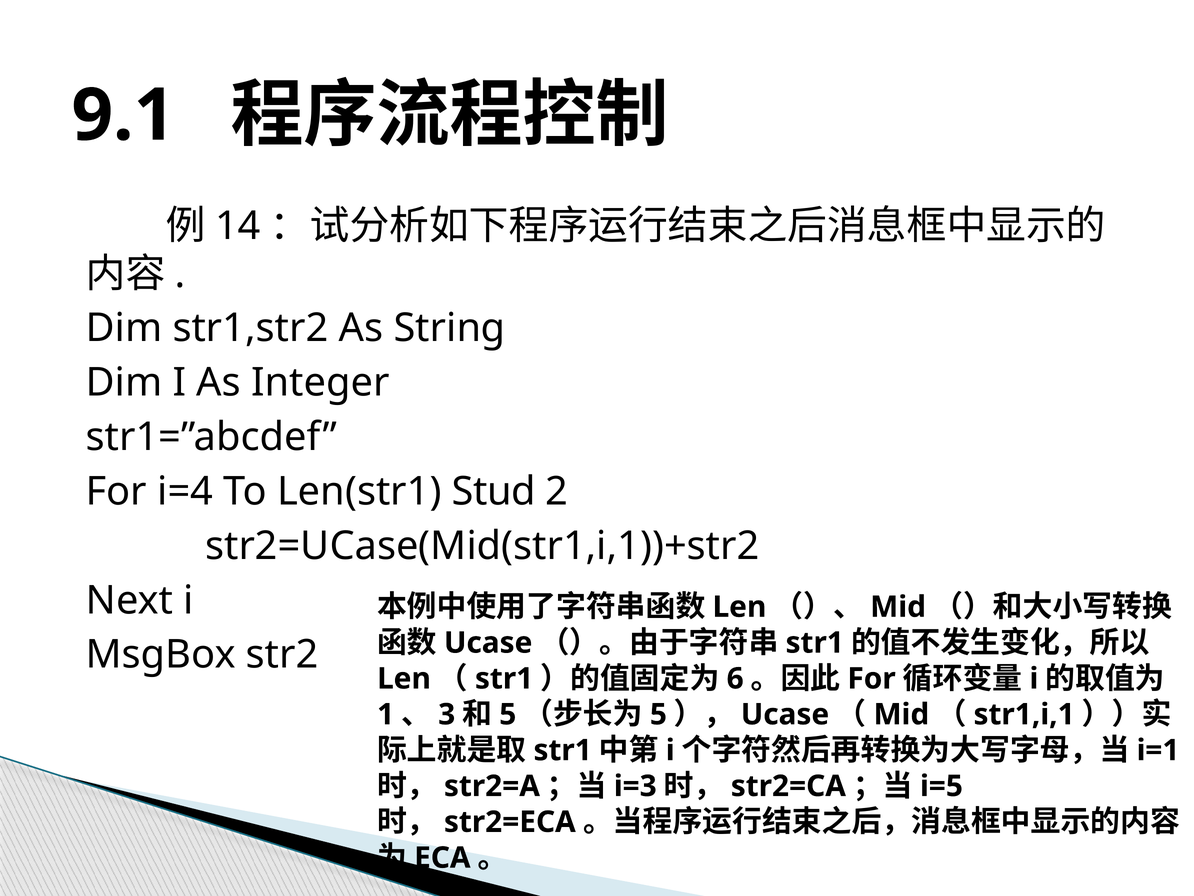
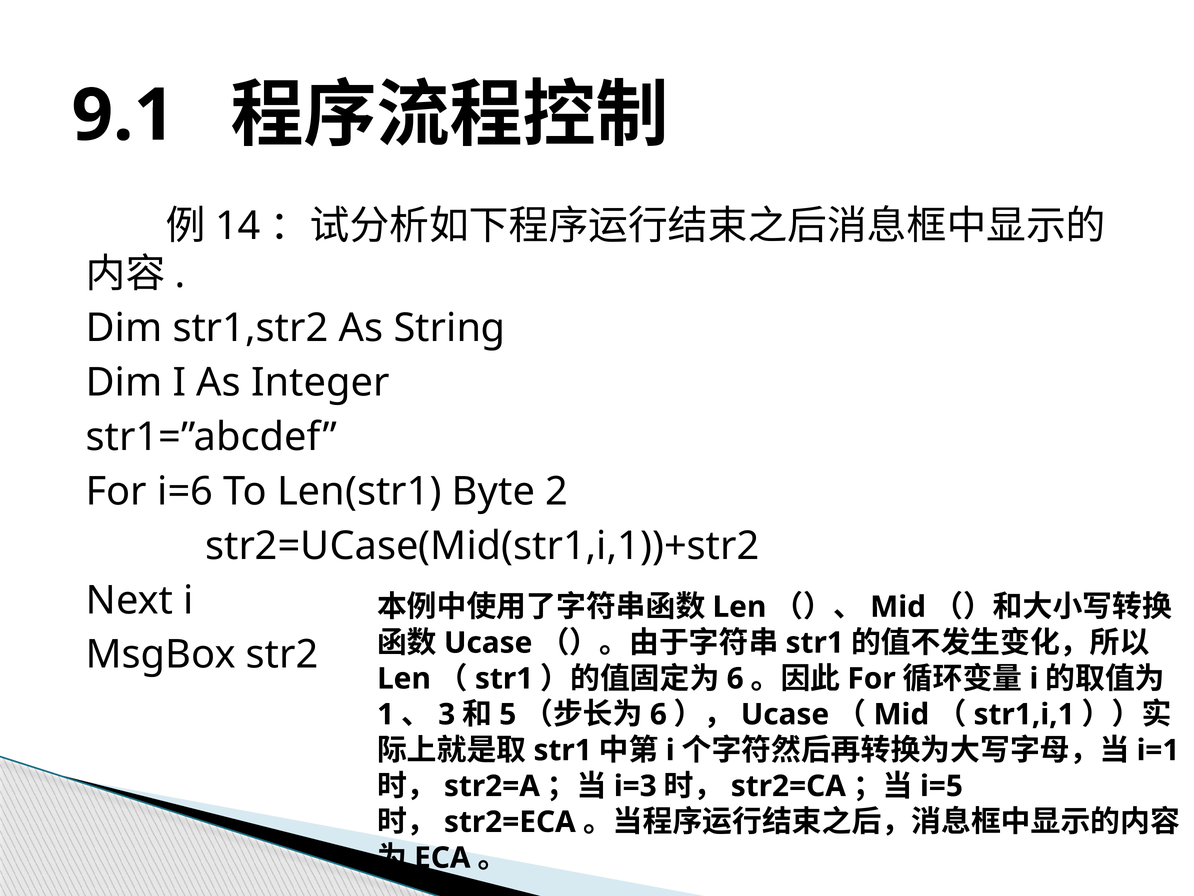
i=4: i=4 -> i=6 (185, 491)
Stud: Stud -> Byte (493, 491)
5: 5 -> 6 (658, 714)
